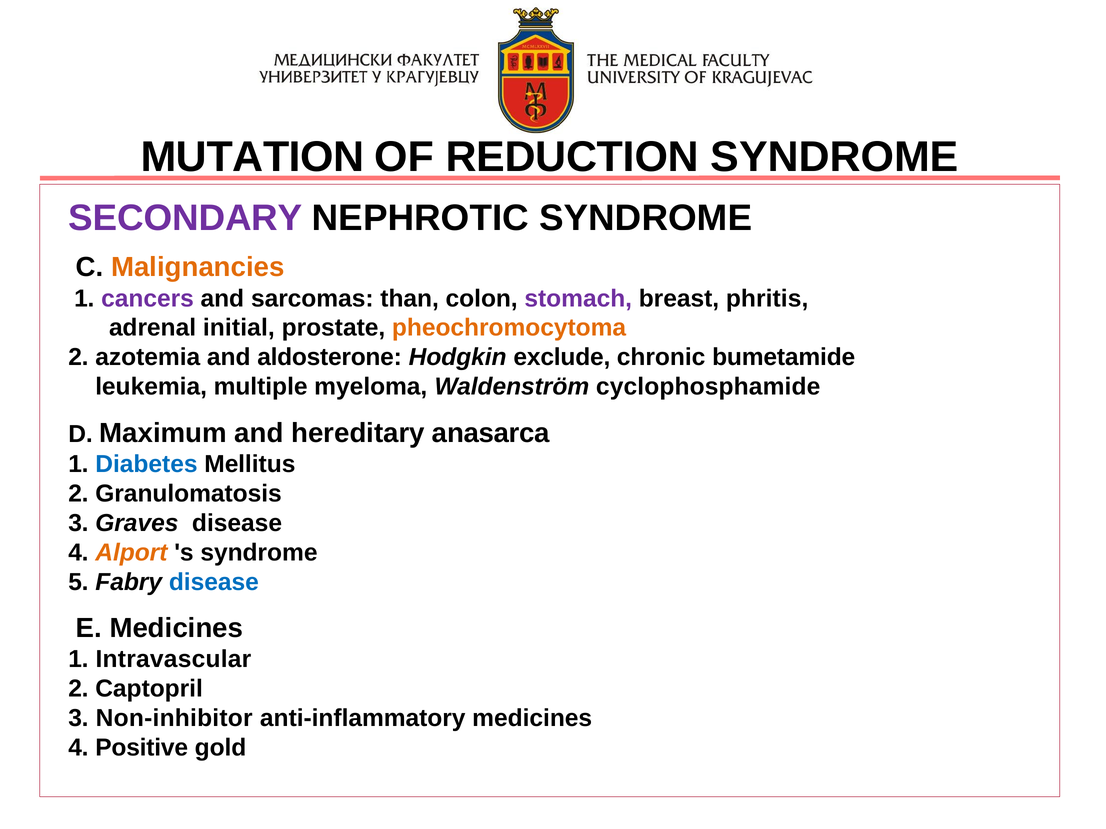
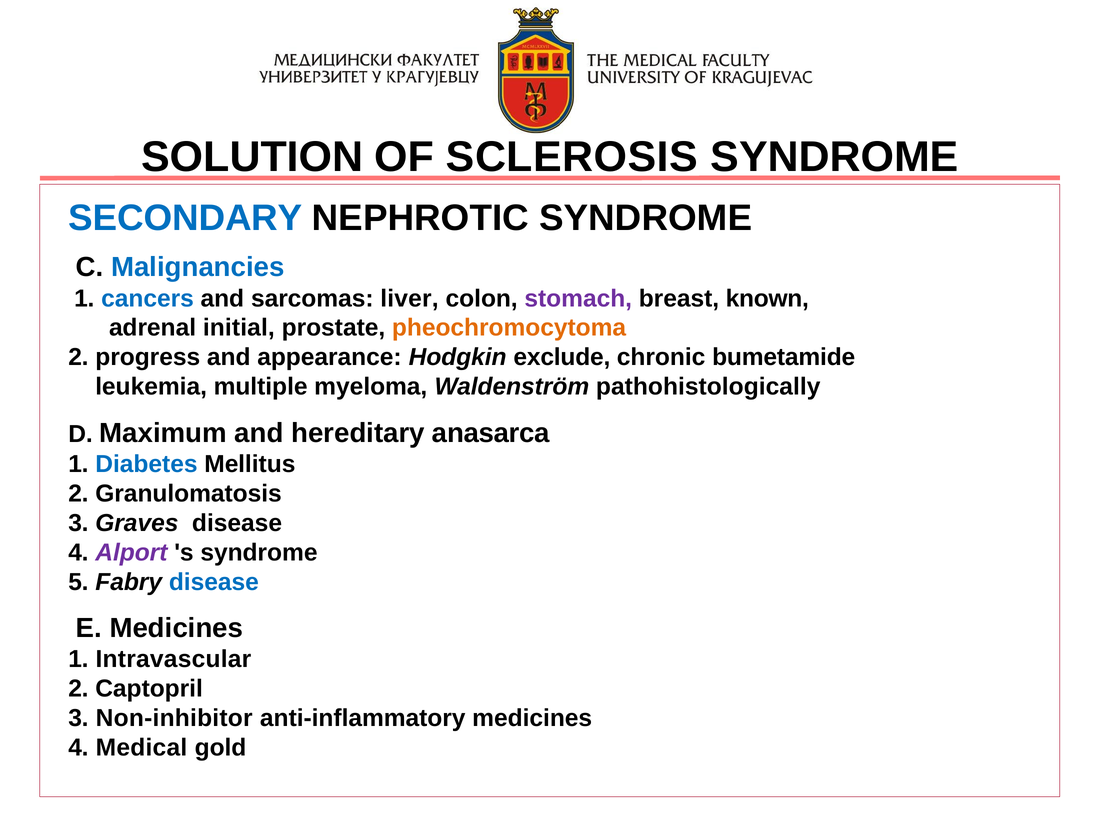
MUTATION: MUTATION -> SOLUTION (252, 157)
REDUCTION: REDUCTION -> SCLEROSIS (572, 157)
SECONDARY colour: purple -> blue (185, 218)
Malignancies colour: orange -> blue (198, 268)
cancers colour: purple -> blue (147, 299)
than: than -> liver (410, 299)
phritis: phritis -> known (767, 299)
azotemia: azotemia -> progress (148, 358)
aldosterone: aldosterone -> appearance (329, 358)
cyclophosphamide: cyclophosphamide -> pathohistologically (708, 387)
Alport colour: orange -> purple (131, 553)
Positive: Positive -> Medical (141, 748)
